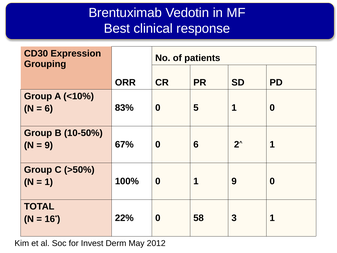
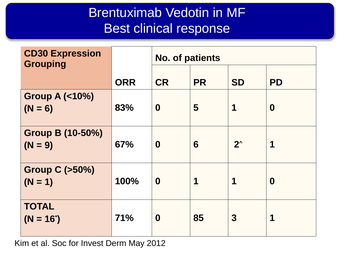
1 9: 9 -> 1 (234, 181)
22%: 22% -> 71% (124, 218)
58: 58 -> 85 (199, 218)
